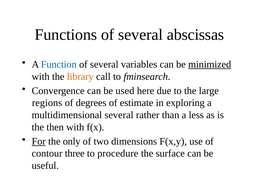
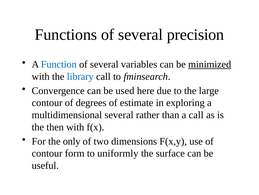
abscissas: abscissas -> precision (196, 35)
library colour: orange -> blue (80, 76)
regions: regions -> contour (47, 102)
a less: less -> call (196, 115)
For underline: present -> none (39, 141)
three: three -> form (75, 153)
procedure: procedure -> uniformly (118, 153)
